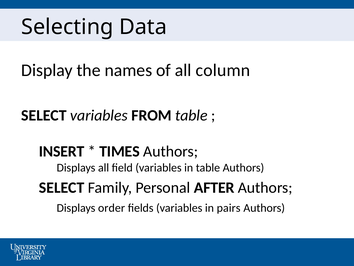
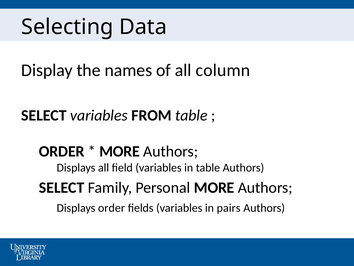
INSERT: INSERT -> ORDER (62, 151)
TIMES: TIMES -> MORE (120, 151)
Personal AFTER: AFTER -> MORE (214, 187)
